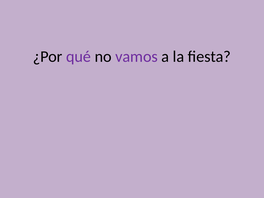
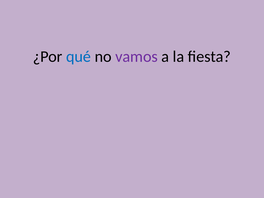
qué colour: purple -> blue (78, 57)
